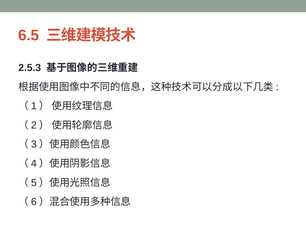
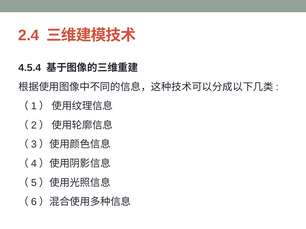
6.5: 6.5 -> 2.4 (29, 35)
2.5.3: 2.5.3 -> 4.5.4 (30, 68)
